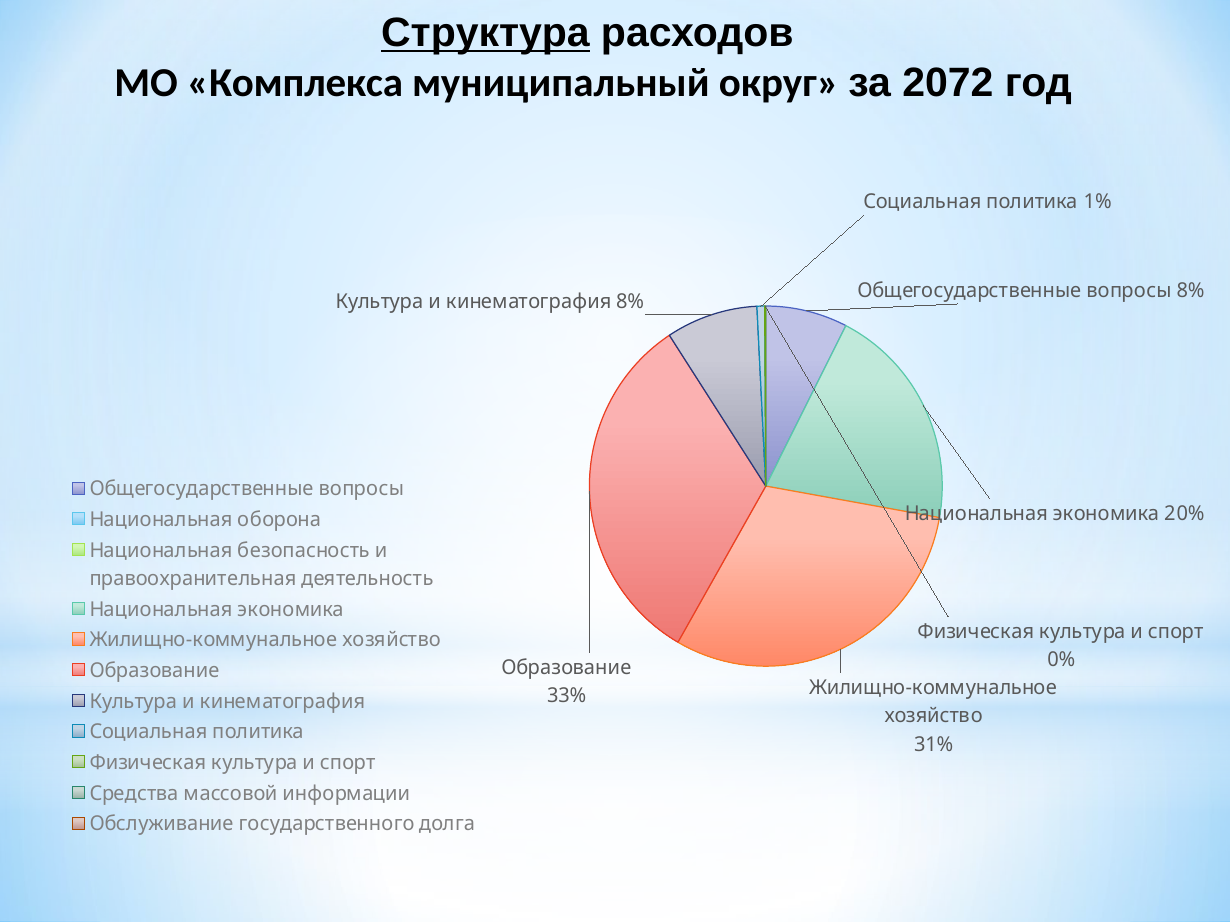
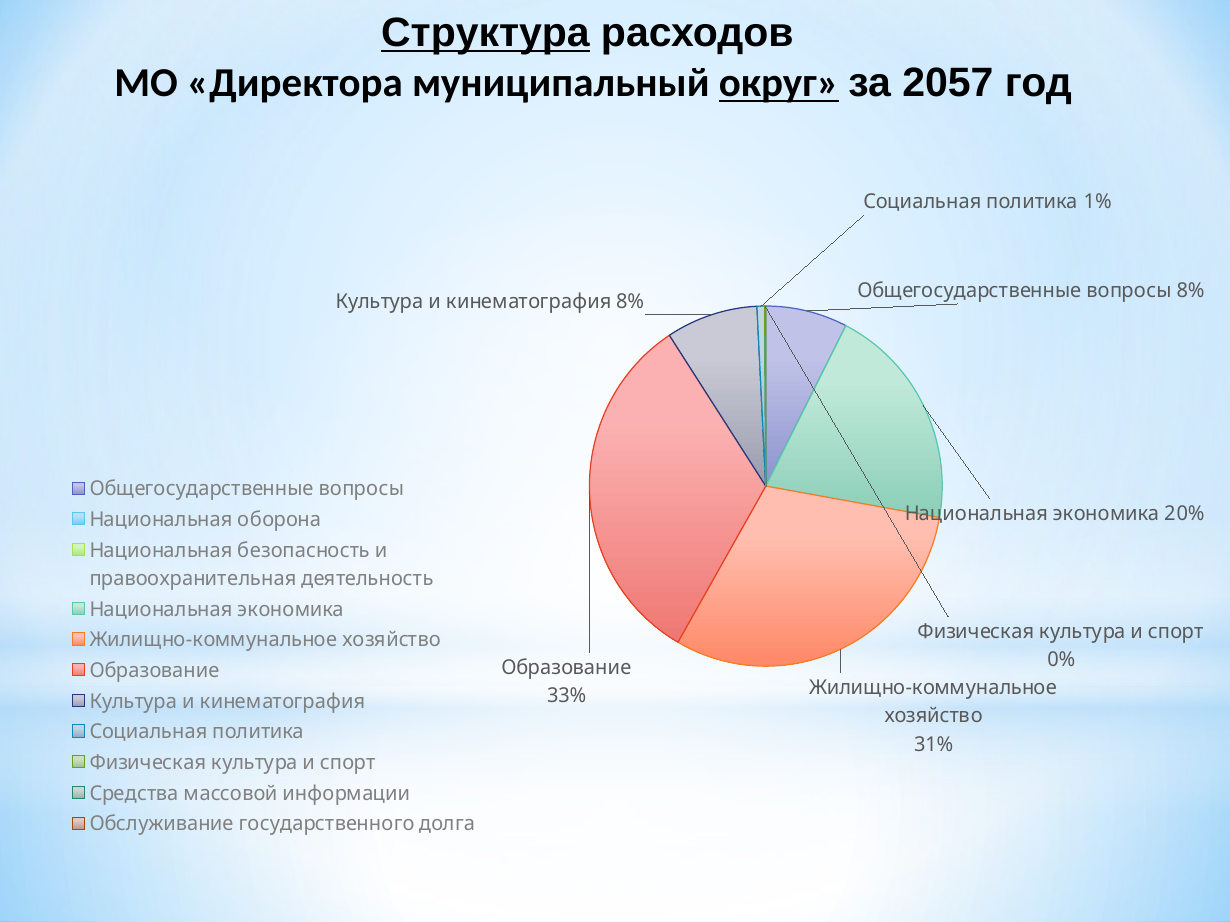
Комплекса: Комплекса -> Директора (295, 83)
округ underline: none -> present (779, 83)
2072: 2072 -> 2057 (948, 83)
